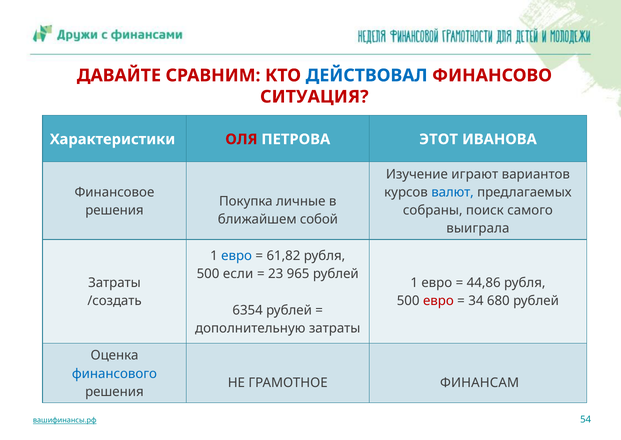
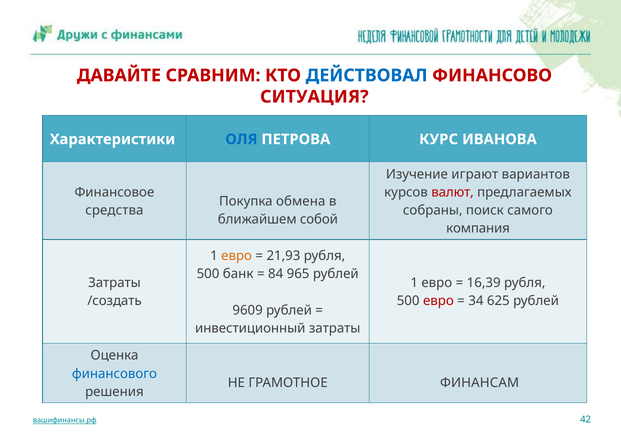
ОЛЯ colour: red -> blue (241, 139)
ЭТОТ: ЭТОТ -> КУРС (439, 139)
валют colour: blue -> red (453, 192)
личные: личные -> обмена (301, 201)
решения: решения -> средства (114, 210)
выиграла: выиграла -> компания (478, 228)
евро colour: blue -> orange (237, 255)
61,82: 61,82 -> 21,93 (283, 255)
если: если -> банк (238, 273)
23: 23 -> 84 (276, 273)
44,86: 44,86 -> 16,39 (484, 283)
680: 680 -> 625 (498, 301)
6354: 6354 -> 9609 (248, 310)
дополнительную: дополнительную -> инвестиционный (250, 328)
54: 54 -> 42 (586, 419)
